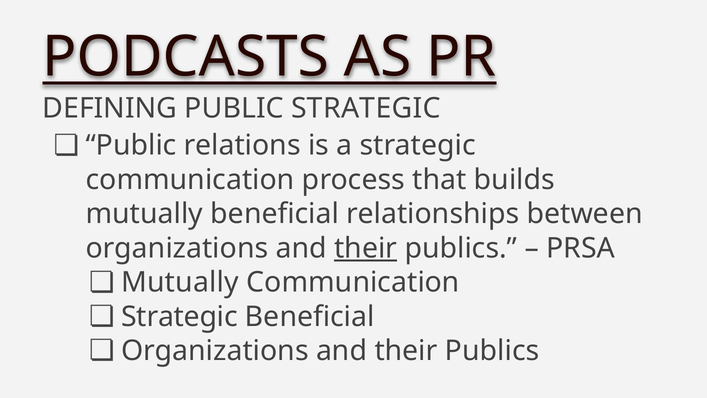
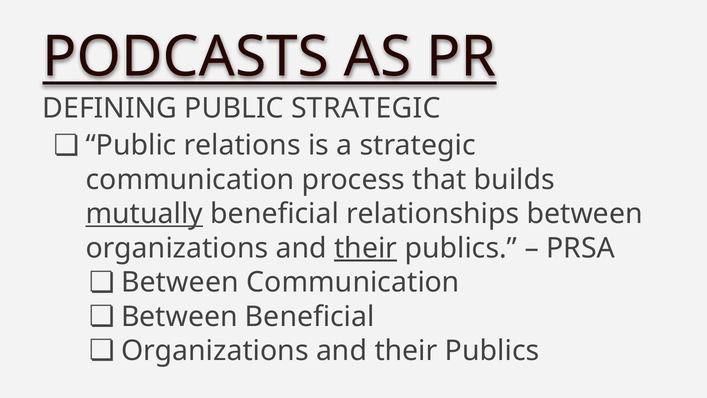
mutually underline: none -> present (144, 214)
Mutually: Mutually -> Between (180, 282)
Strategic: Strategic -> Between (179, 316)
